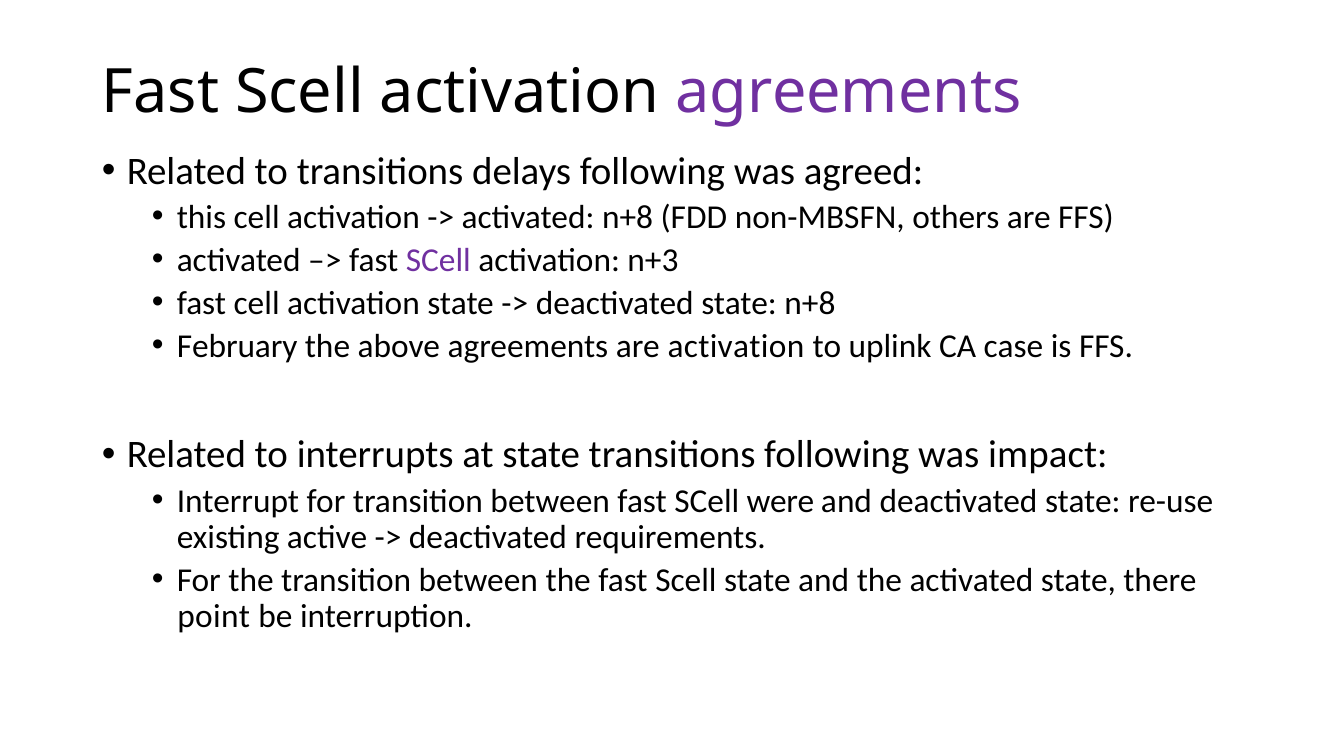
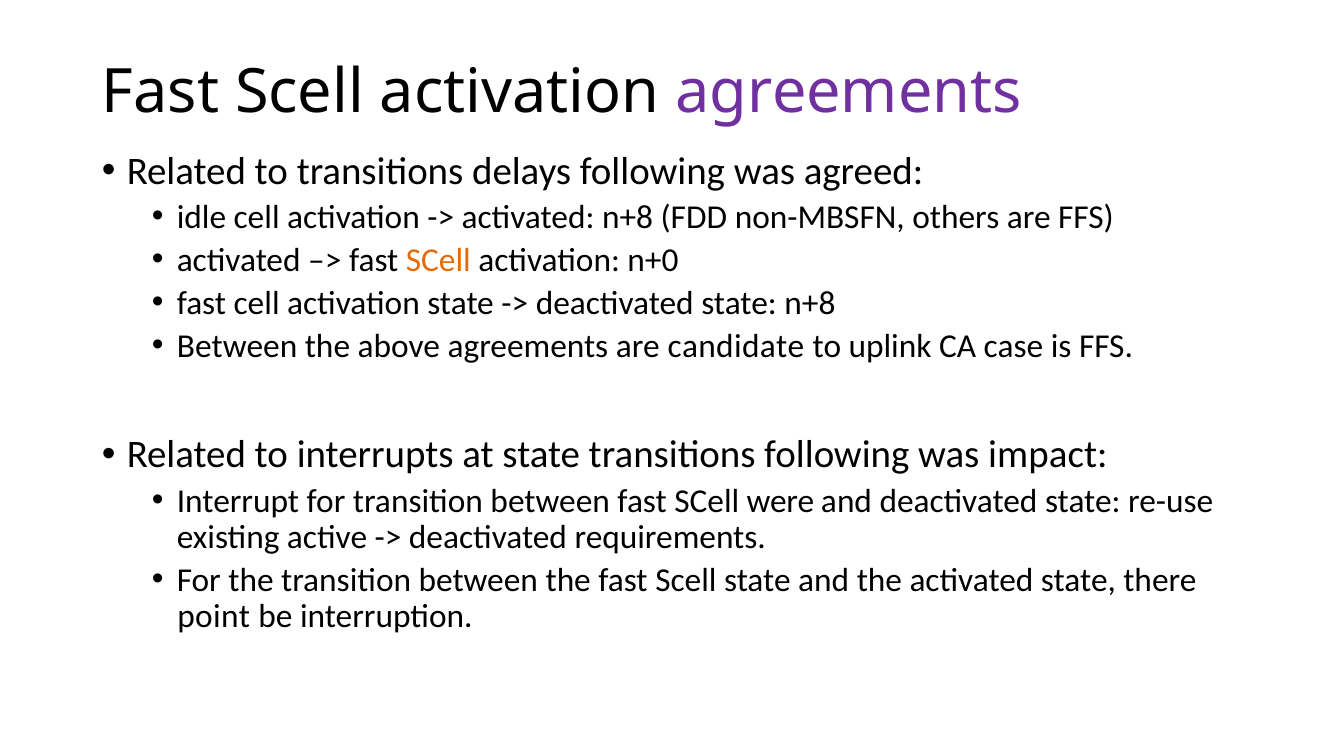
this: this -> idle (202, 217)
SCell colour: purple -> orange (438, 260)
n+3: n+3 -> n+0 (653, 260)
February: February -> Between (237, 346)
are activation: activation -> candidate (736, 346)
